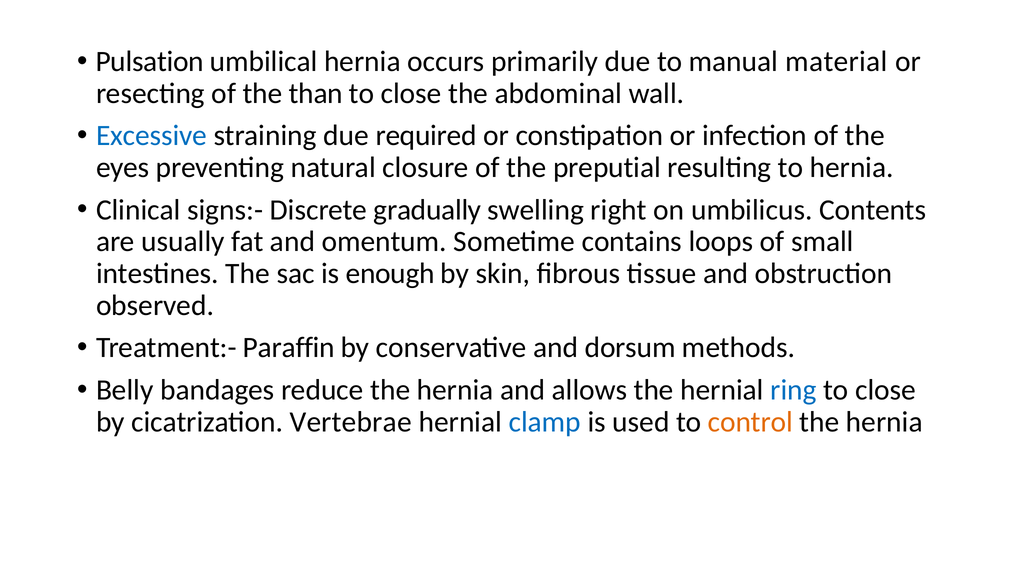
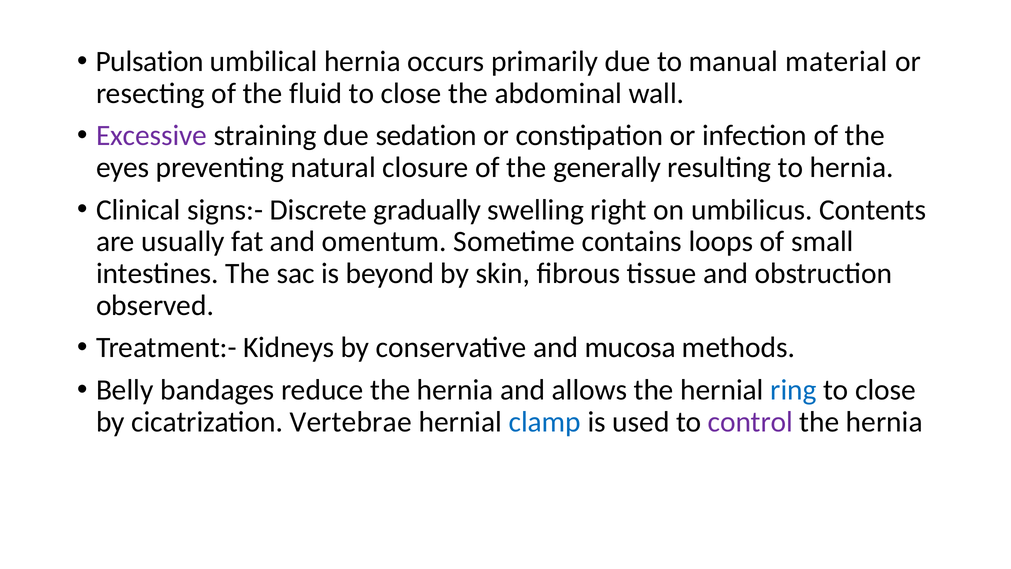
than: than -> fluid (316, 93)
Excessive colour: blue -> purple (152, 136)
required: required -> sedation (426, 136)
preputial: preputial -> generally (607, 167)
enough: enough -> beyond (390, 273)
Paraffin: Paraffin -> Kidneys (289, 347)
dorsum: dorsum -> mucosa (630, 347)
control colour: orange -> purple (750, 422)
